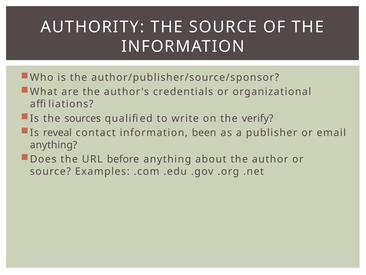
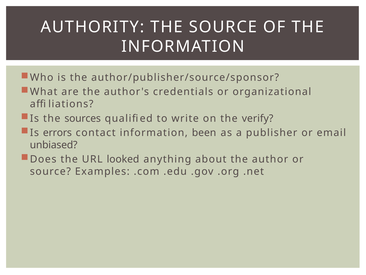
reveal: reveal -> errors (57, 132)
anything: anything -> unbiased (54, 145)
before: before -> looked (123, 159)
